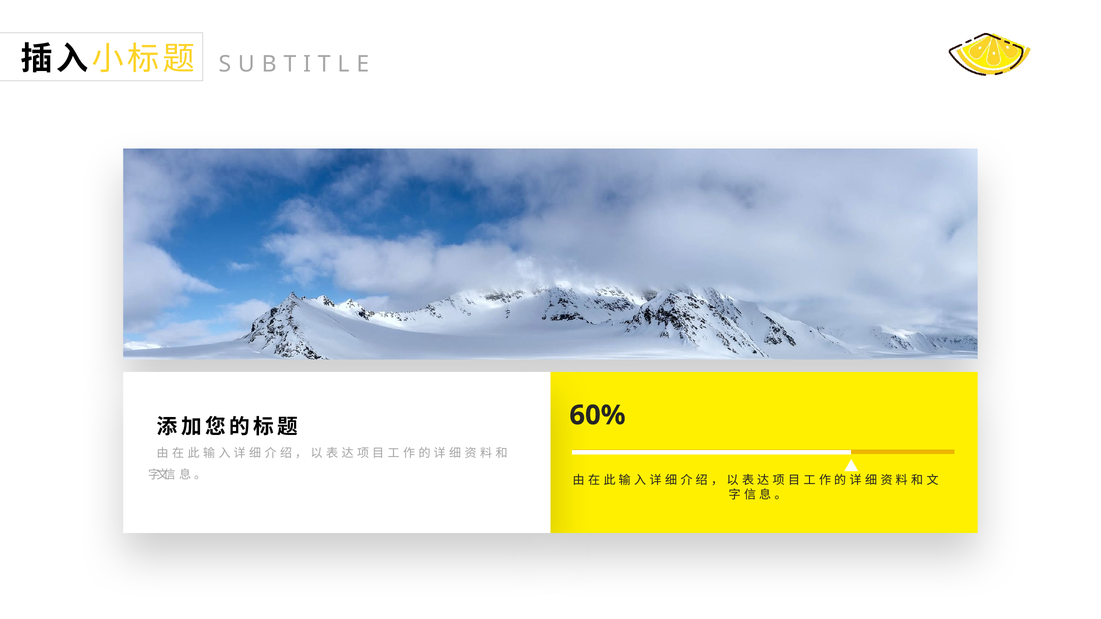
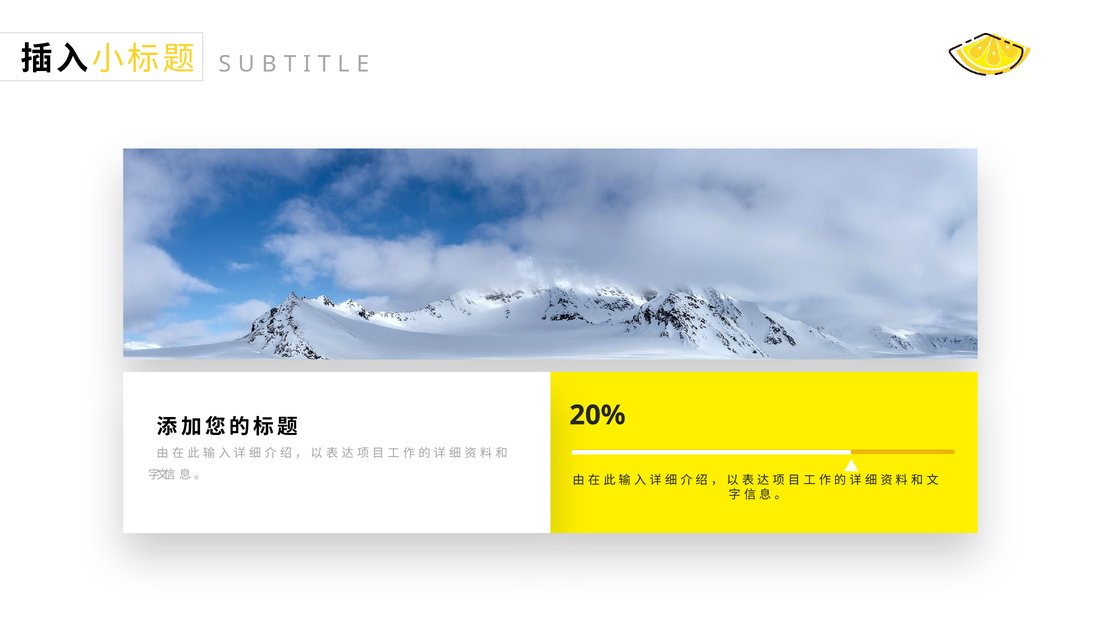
60%: 60% -> 20% (597, 415)
